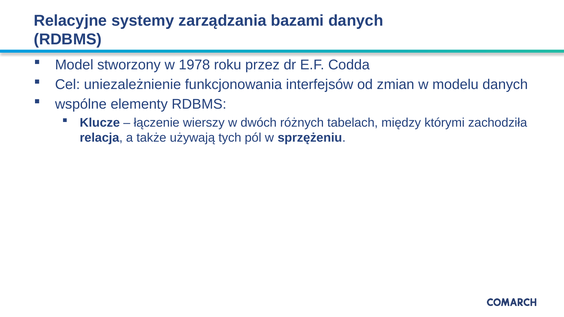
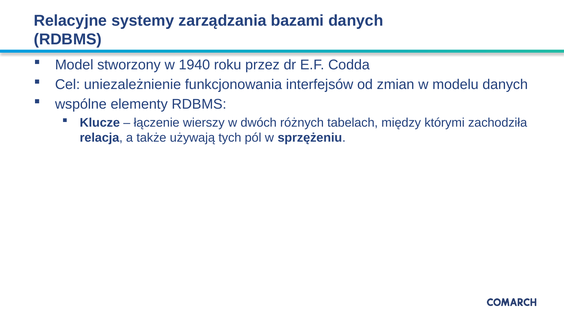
1978: 1978 -> 1940 (194, 65)
